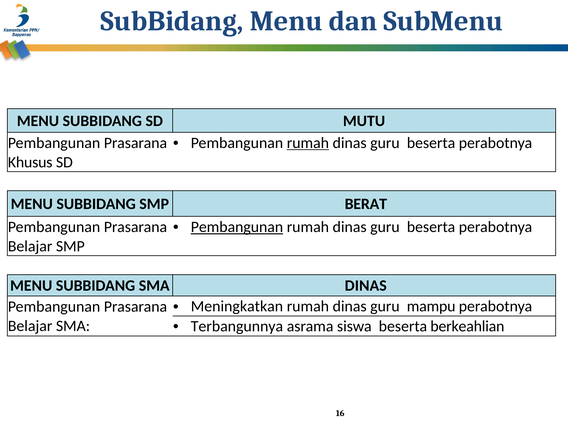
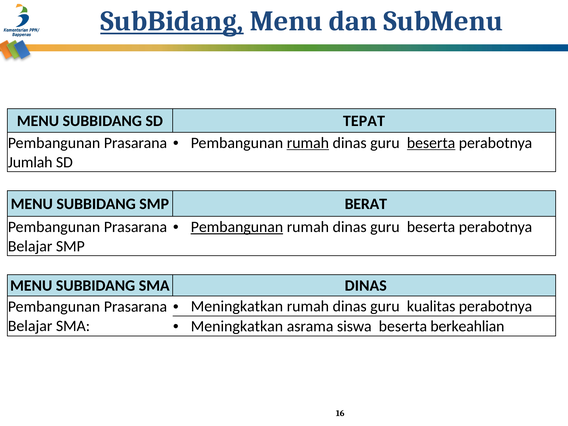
SubBidang underline: none -> present (172, 21)
MUTU: MUTU -> TEPAT (364, 121)
beserta underline: none -> present (431, 143)
Khusus: Khusus -> Jumlah (30, 162)
mampu: mampu -> kualitas (431, 306)
Terbangunnya: Terbangunnya -> Meningkatkan (237, 326)
